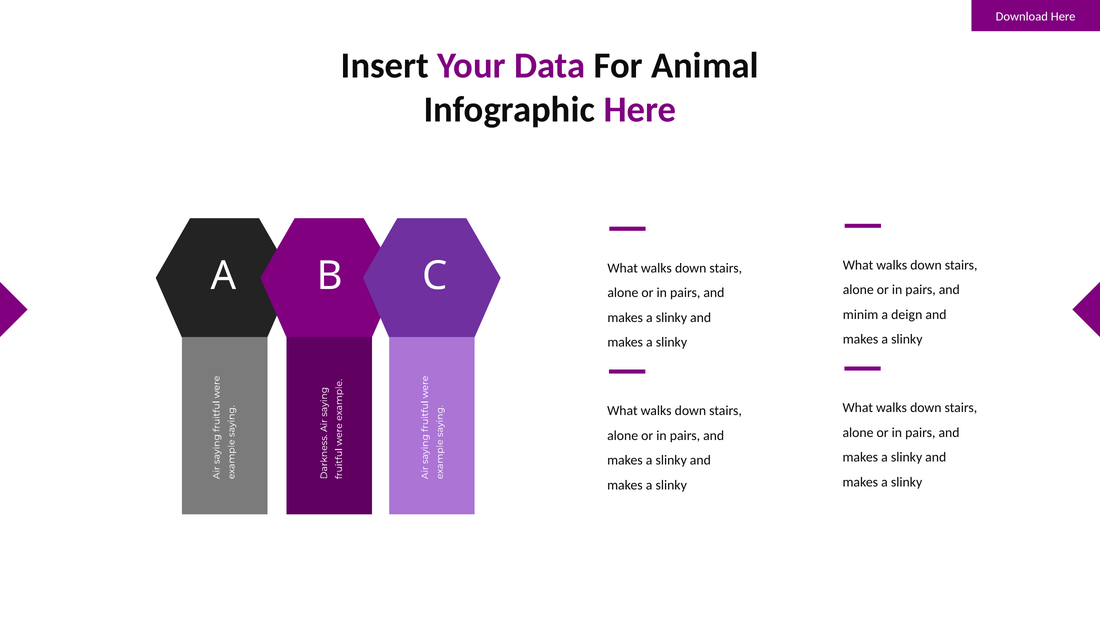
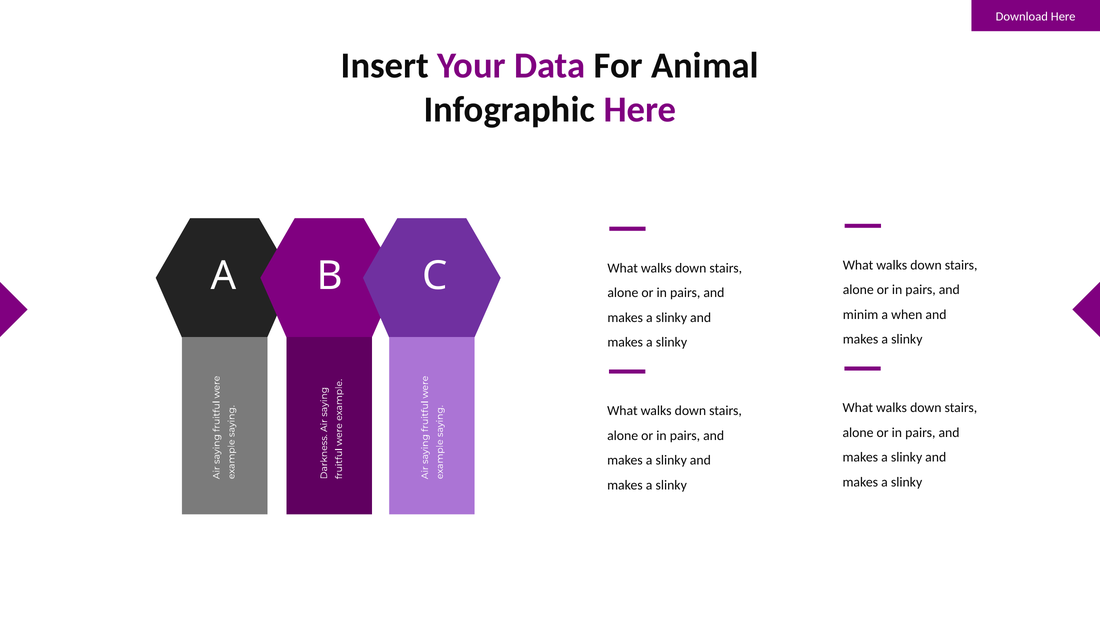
deign: deign -> when (907, 314)
